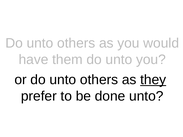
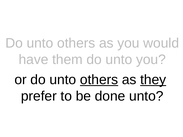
others underline: none -> present (99, 80)
